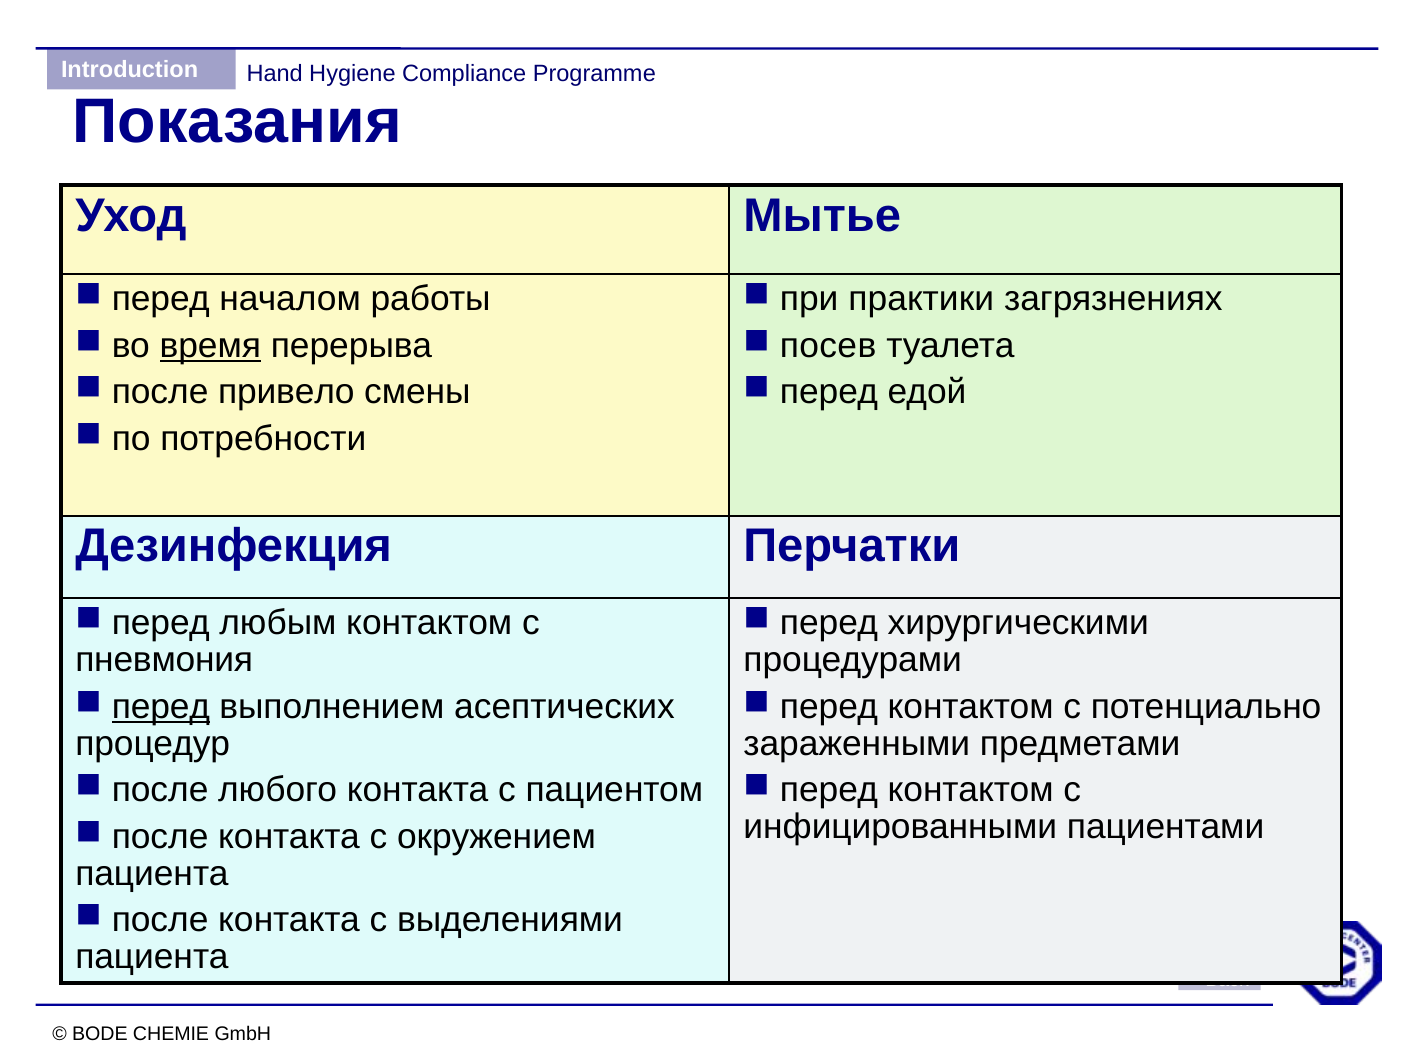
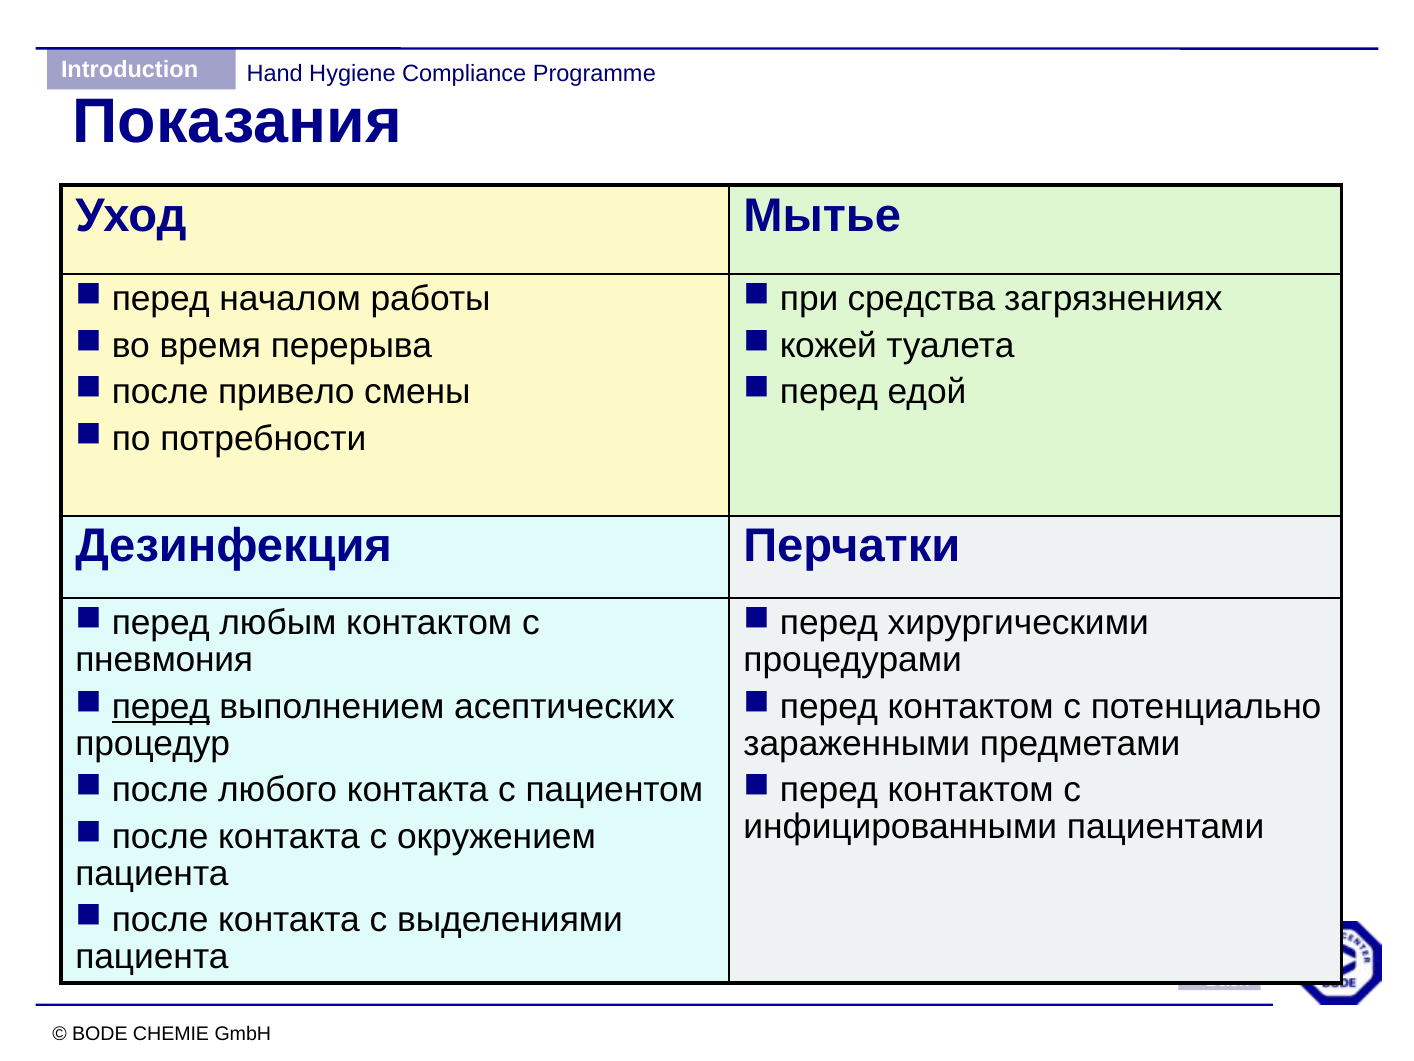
практики: практики -> средства (921, 299)
время underline: present -> none (210, 345)
посев: посев -> кожей (828, 345)
